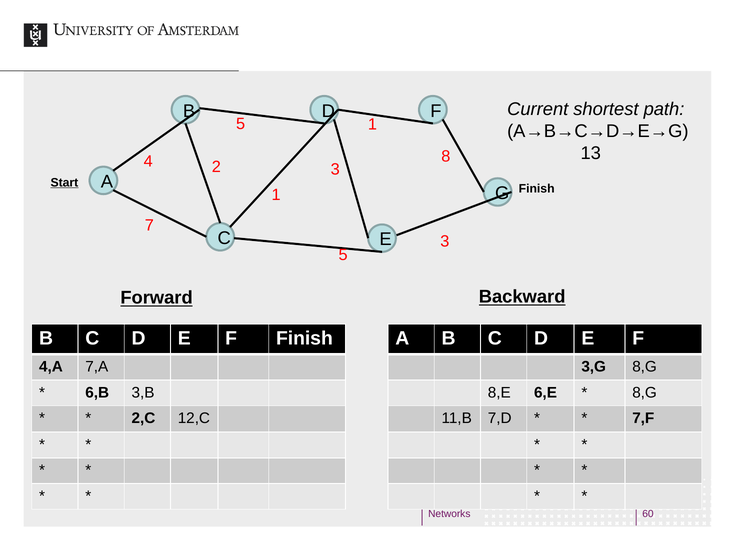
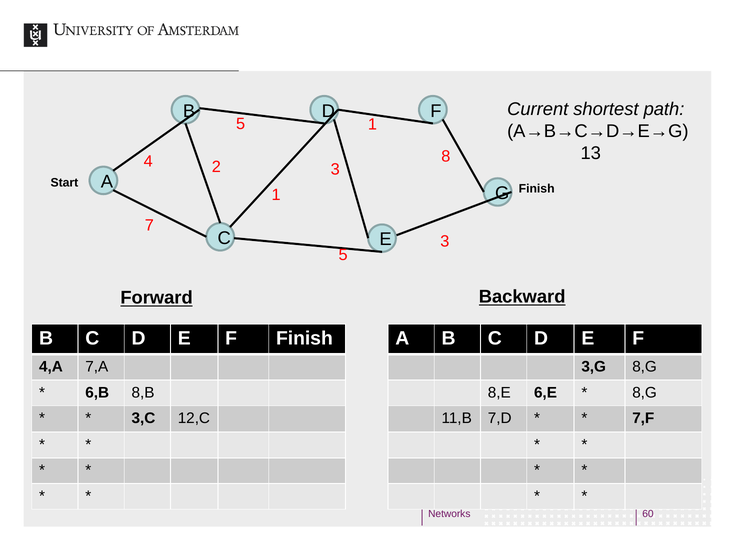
Start underline: present -> none (64, 183)
3,B: 3,B -> 8,B (143, 393)
2,C: 2,C -> 3,C (143, 419)
